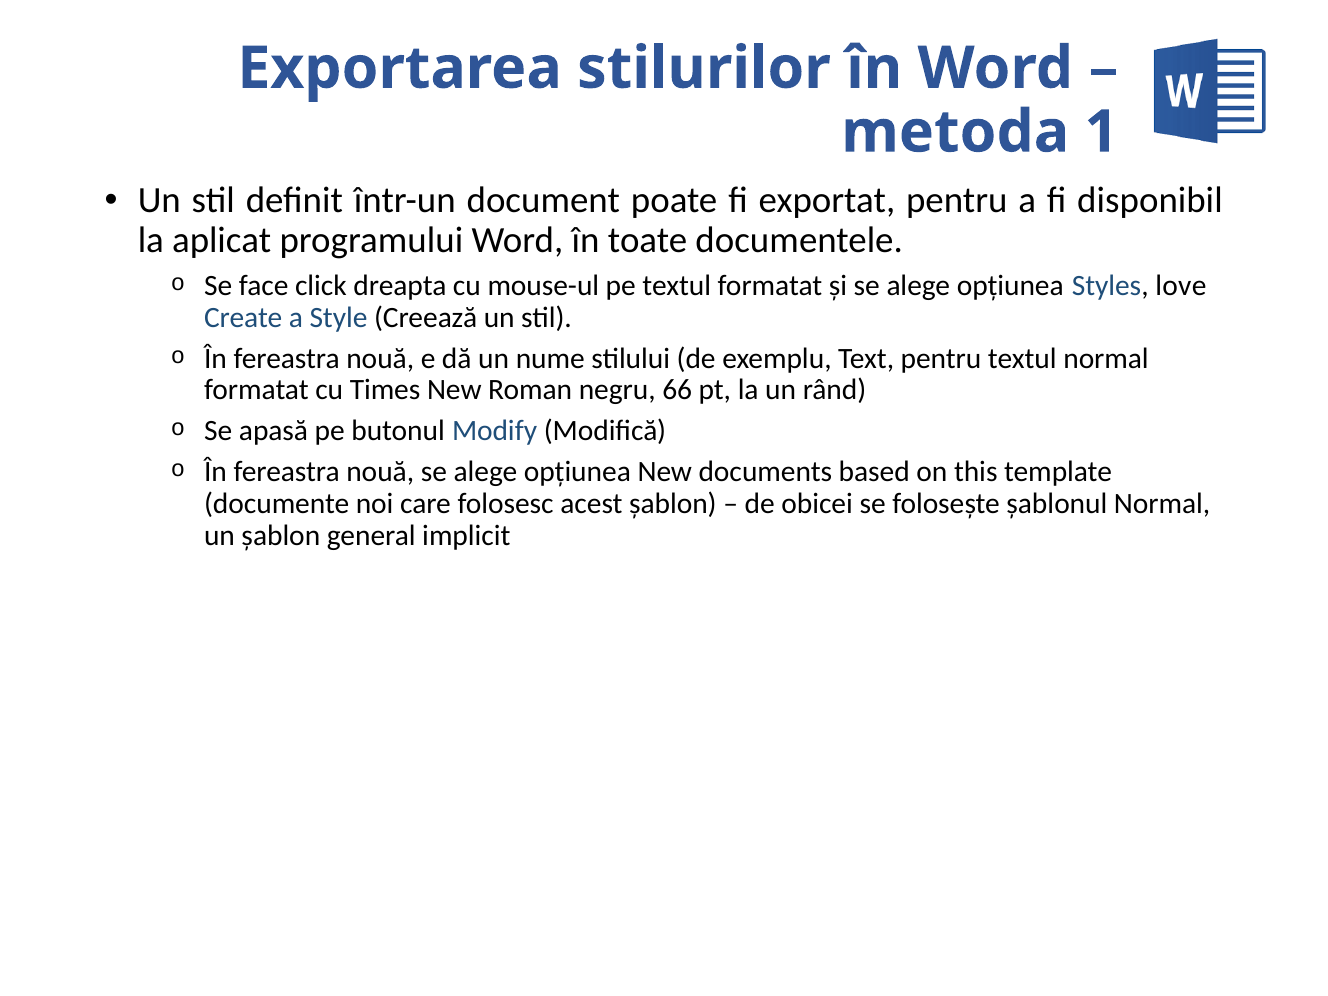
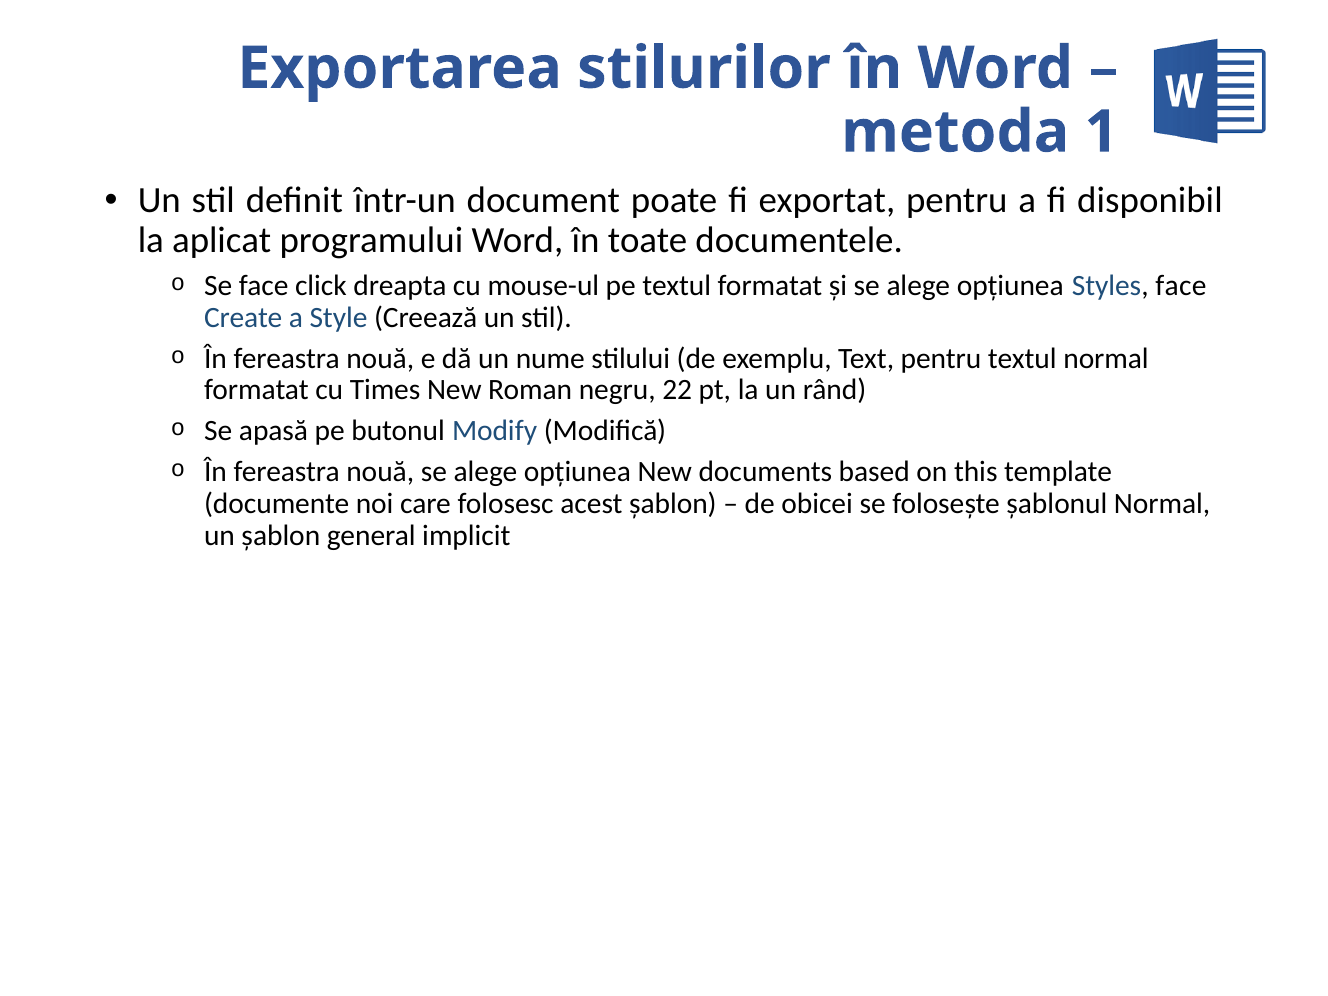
Styles love: love -> face (1181, 286)
66: 66 -> 22 (677, 390)
